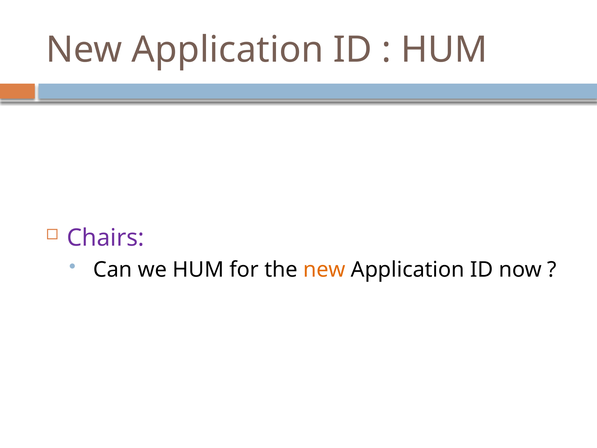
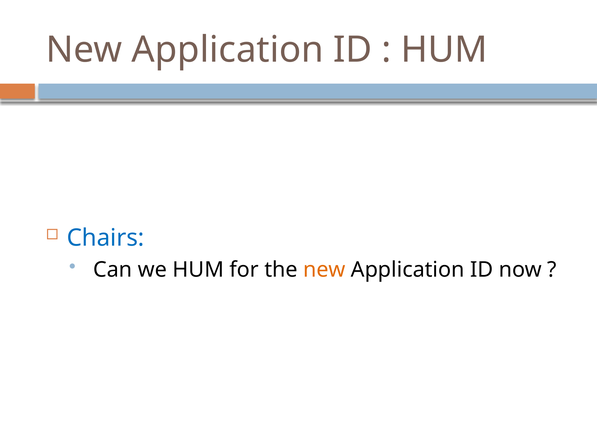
Chairs colour: purple -> blue (106, 238)
